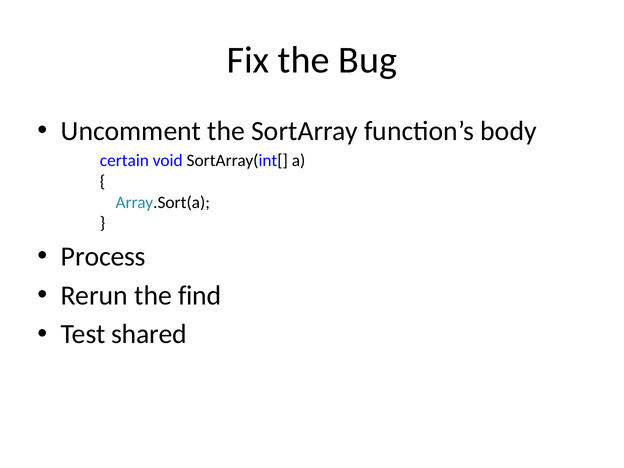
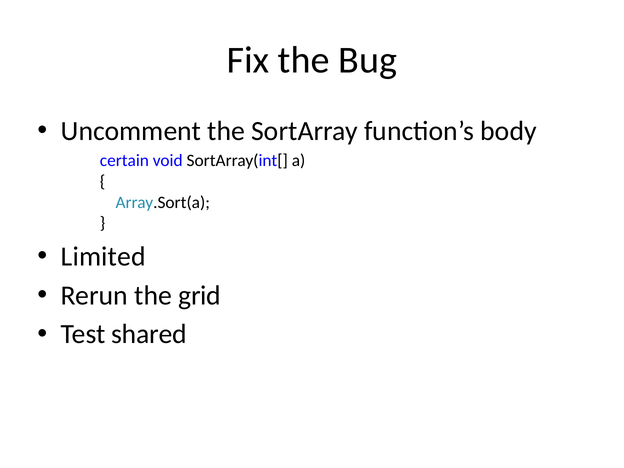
Process: Process -> Limited (103, 257)
find: find -> grid (200, 295)
